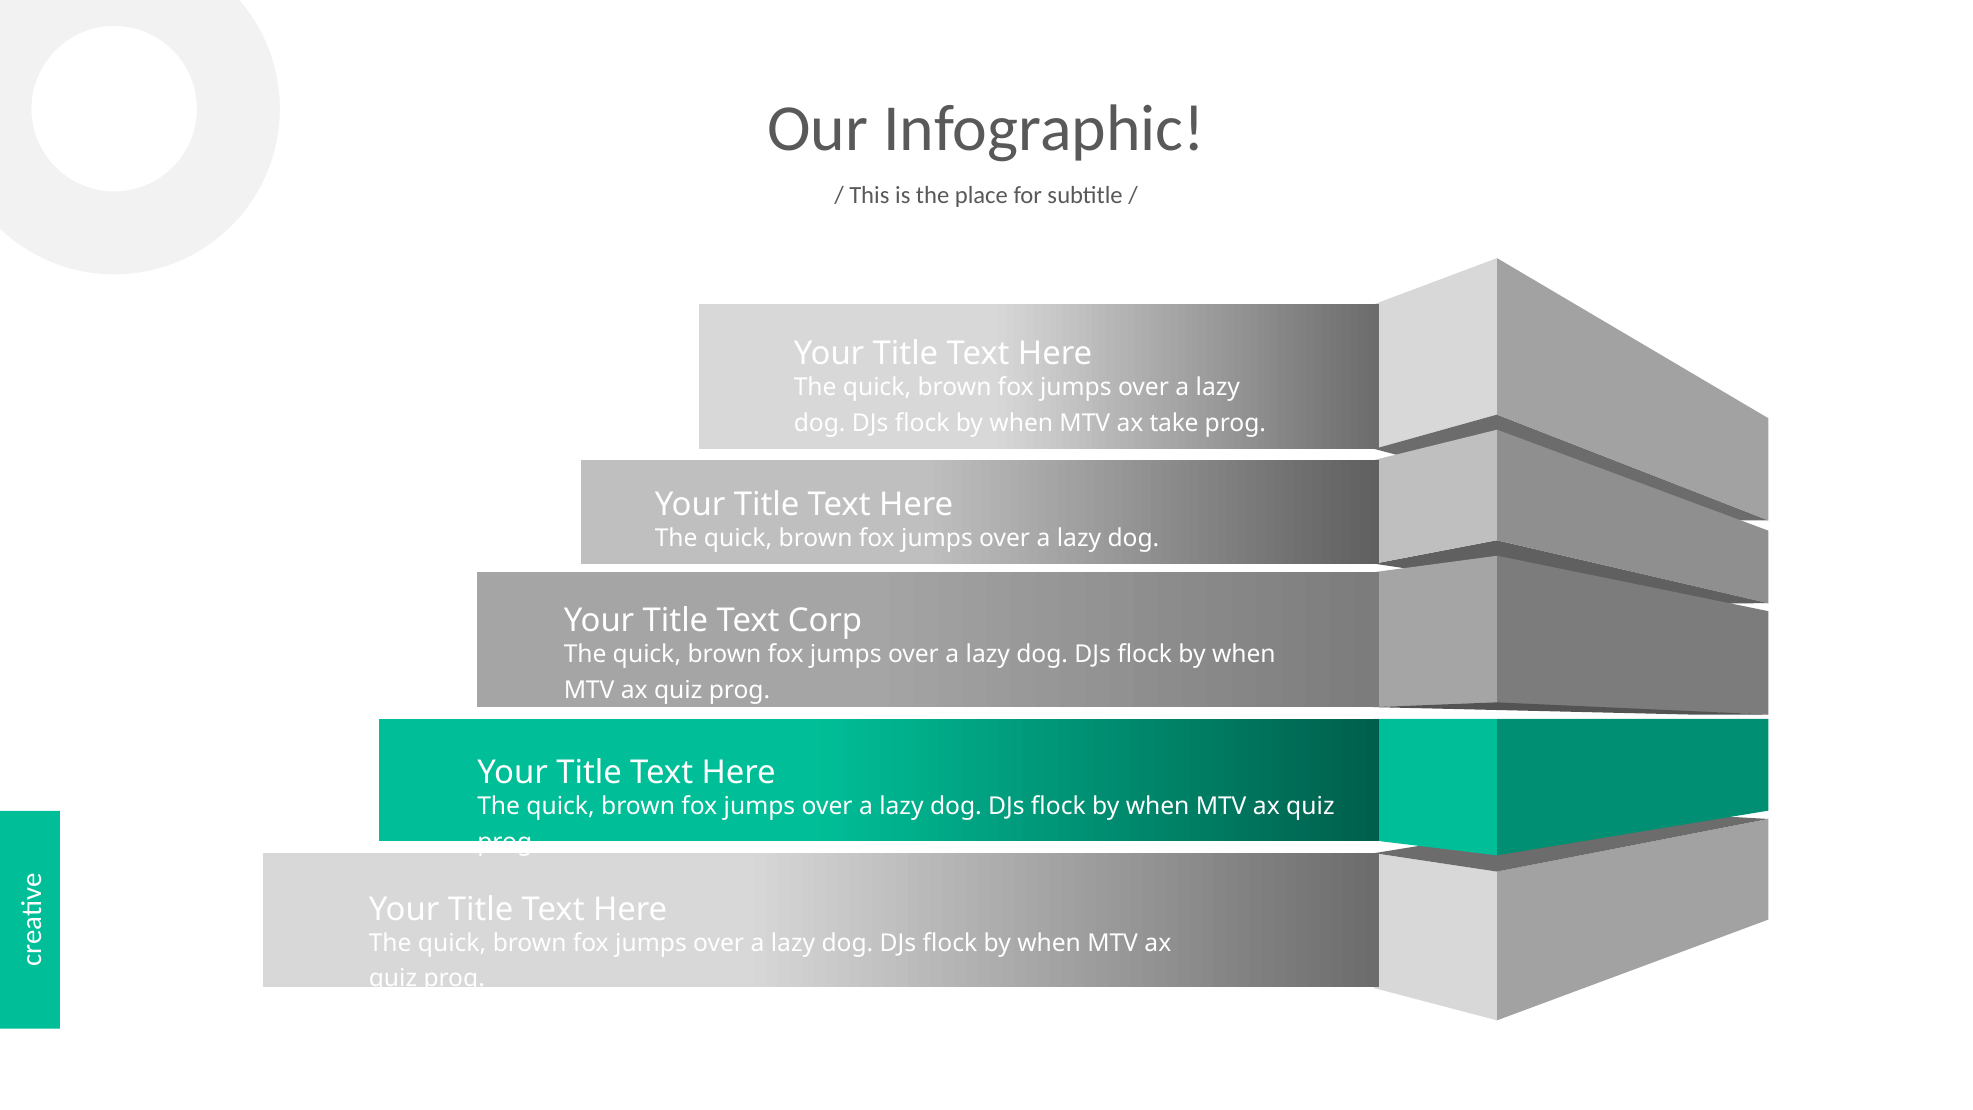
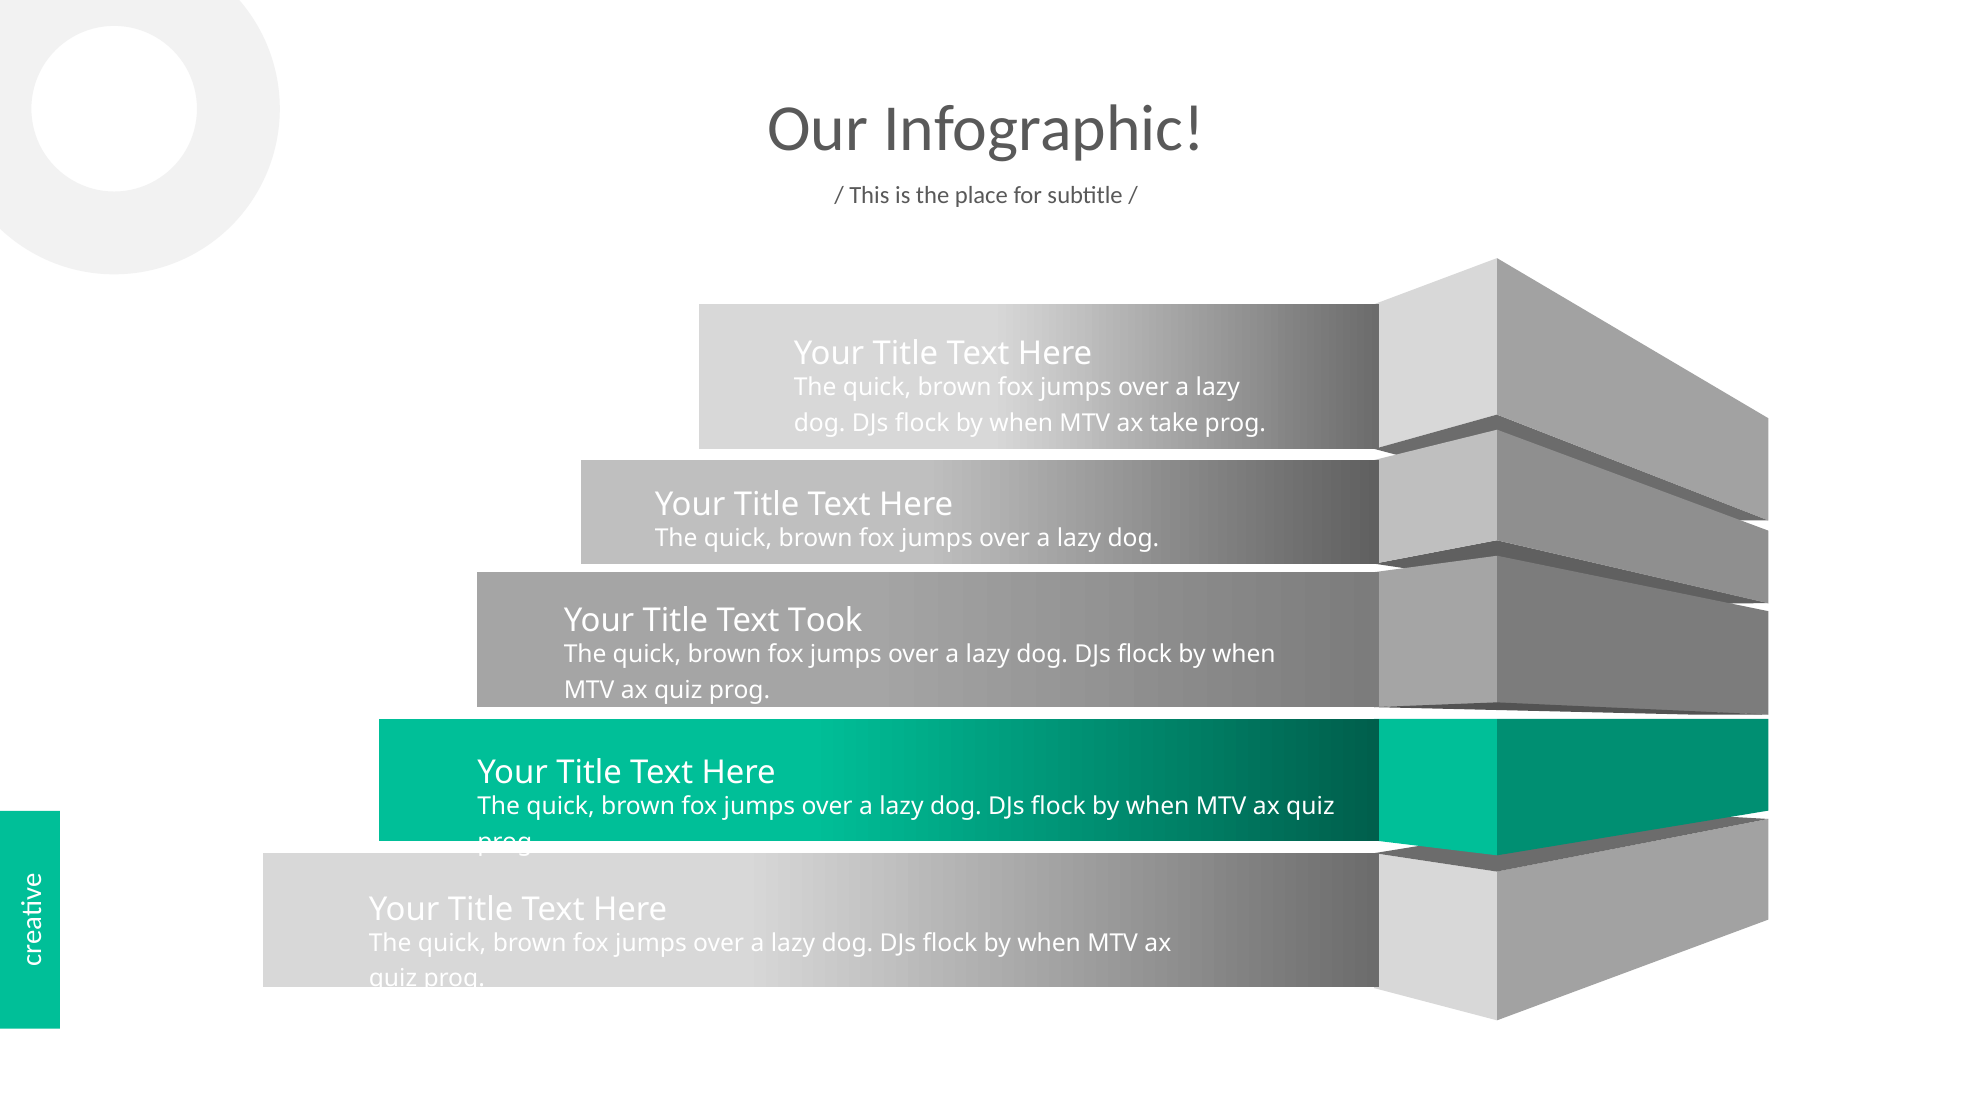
Corp: Corp -> Took (825, 621)
